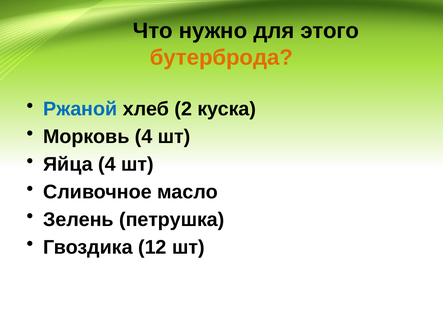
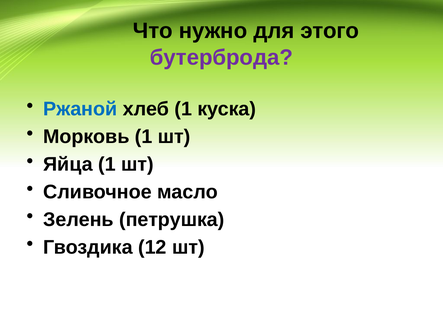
бутерброда colour: orange -> purple (221, 58)
хлеб 2: 2 -> 1 (183, 109)
Морковь 4: 4 -> 1 (144, 136)
Яйца 4: 4 -> 1 (107, 164)
